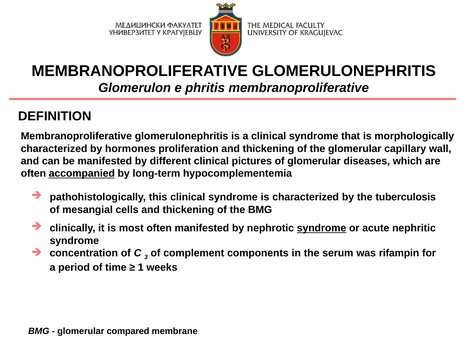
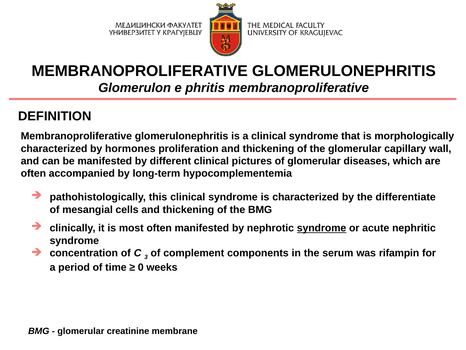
accompanied underline: present -> none (82, 173)
tuberculosis: tuberculosis -> differentiate (406, 197)
1: 1 -> 0 (141, 267)
compared: compared -> creatinine (128, 331)
